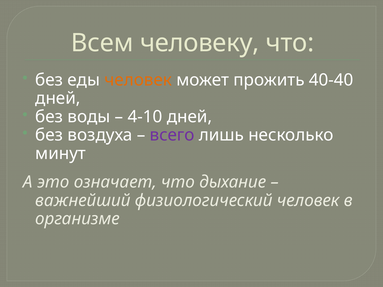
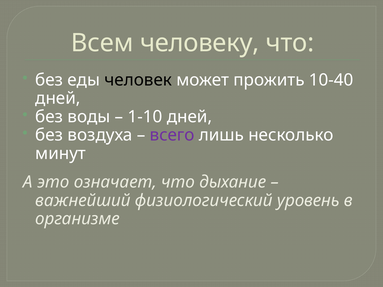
человек colour: orange -> black (138, 80)
40-40: 40-40 -> 10-40 (331, 80)
4-10: 4-10 -> 1-10 (145, 117)
физиологический человек: человек -> уровень (308, 201)
